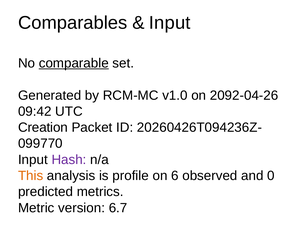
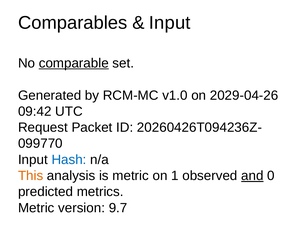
2092-04-26: 2092-04-26 -> 2029-04-26 (244, 95)
Creation: Creation -> Request (43, 127)
Hash colour: purple -> blue (69, 159)
is profile: profile -> metric (131, 176)
6: 6 -> 1 (175, 176)
and underline: none -> present (252, 176)
6.7: 6.7 -> 9.7 (118, 208)
